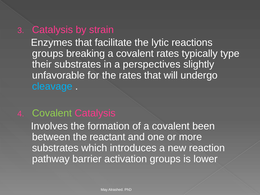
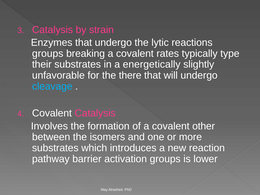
that facilitate: facilitate -> undergo (113, 43)
perspectives: perspectives -> energetically (152, 64)
the rates: rates -> there (130, 75)
Covalent colour: light green -> white (52, 113)
been: been -> other (204, 126)
reactant: reactant -> isomers (107, 137)
